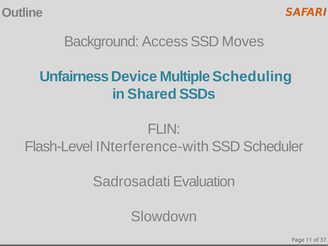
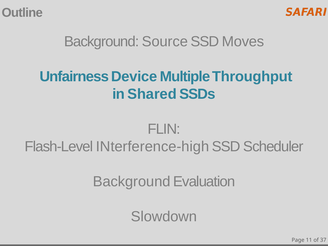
Access: Access -> Source (165, 42)
Scheduling: Scheduling -> Throughput (252, 77)
INterference-with: INterference-with -> INterference-high (152, 147)
Sadrosadati: Sadrosadati -> Background (132, 182)
